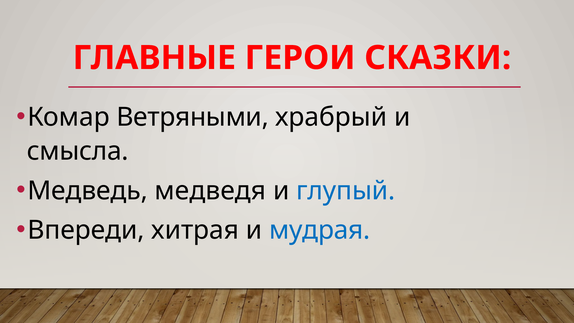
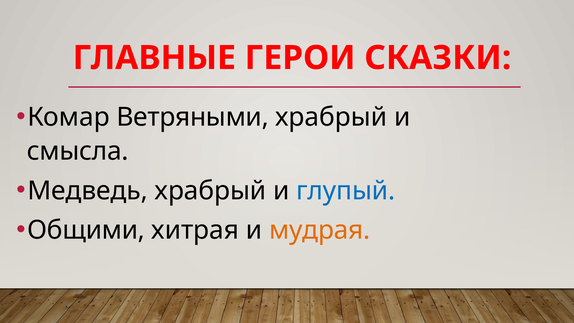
Медведь медведя: медведя -> храбрый (210, 191)
Впереди: Впереди -> Общими (86, 230)
мудрая colour: blue -> orange (320, 230)
